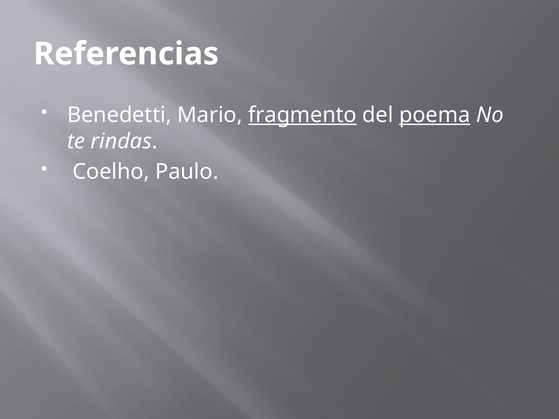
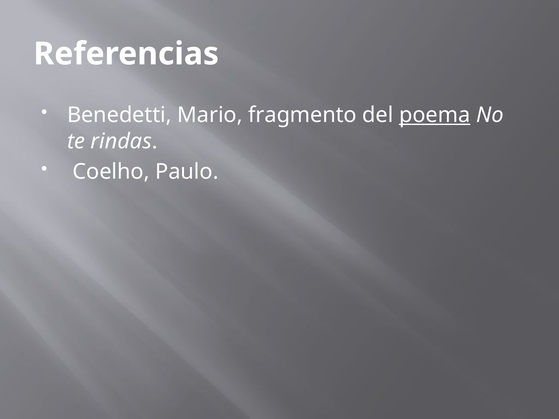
fragmento underline: present -> none (302, 115)
